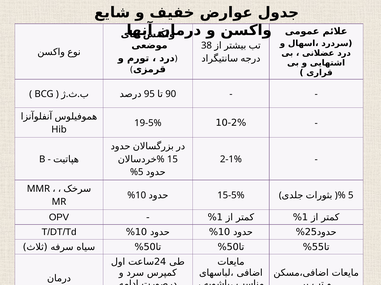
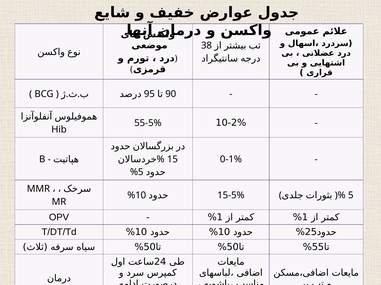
19-5%: 19-5% -> 55-5% (148, 123)
2-1%: 2-1% -> 0-1% (231, 160)
